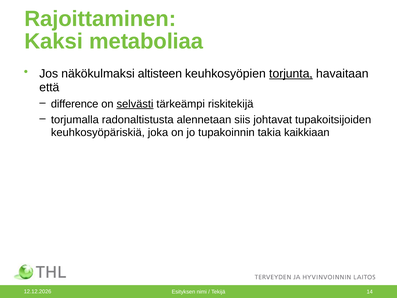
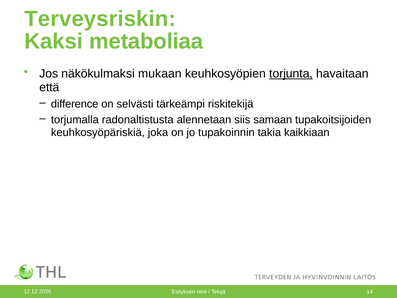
Rajoittaminen: Rajoittaminen -> Terveysriskin (100, 19)
altisteen: altisteen -> mukaan (160, 73)
selvästi underline: present -> none (135, 104)
johtavat: johtavat -> samaan (273, 120)
